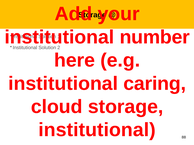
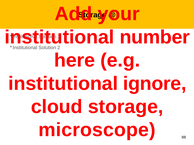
caring: caring -> ignore (155, 84)
institutional: institutional -> microscope (97, 130)
